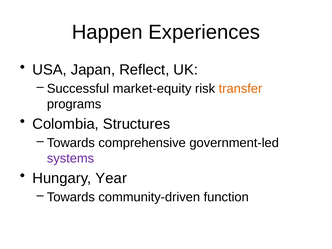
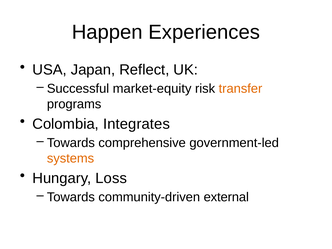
Structures: Structures -> Integrates (136, 124)
systems colour: purple -> orange (71, 158)
Year: Year -> Loss (111, 178)
function: function -> external (226, 197)
